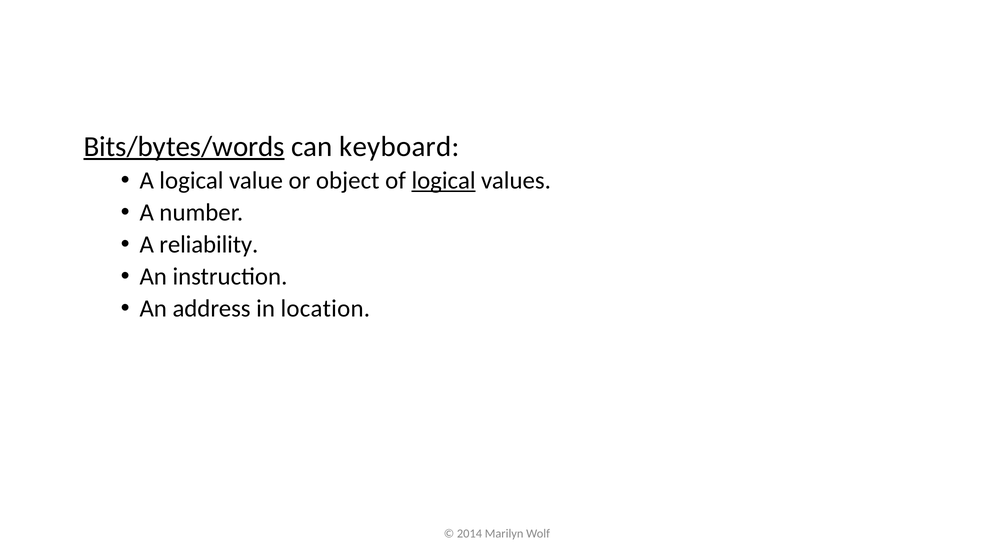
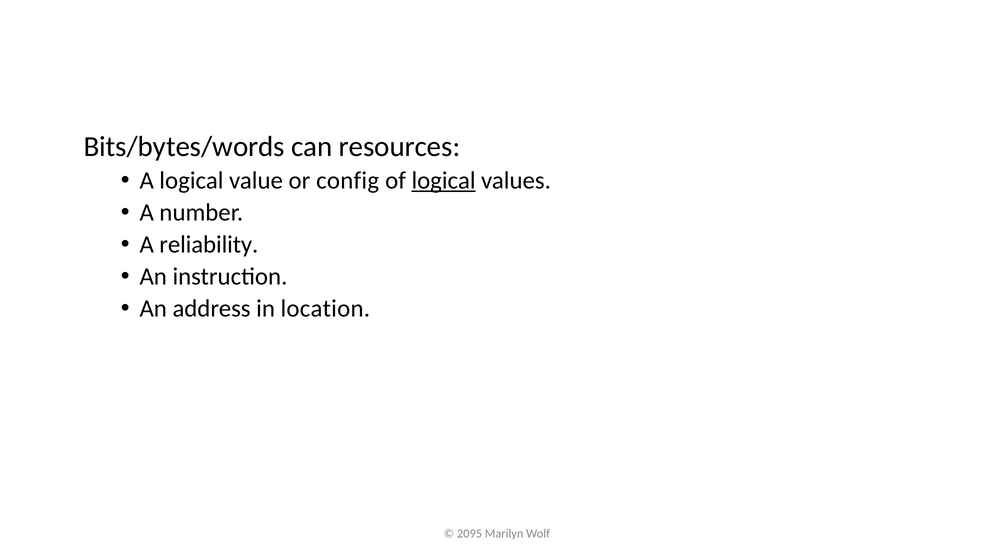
Bits/bytes/words underline: present -> none (184, 147)
keyboard: keyboard -> resources (400, 147)
object: object -> config (348, 181)
2014: 2014 -> 2095 (470, 534)
